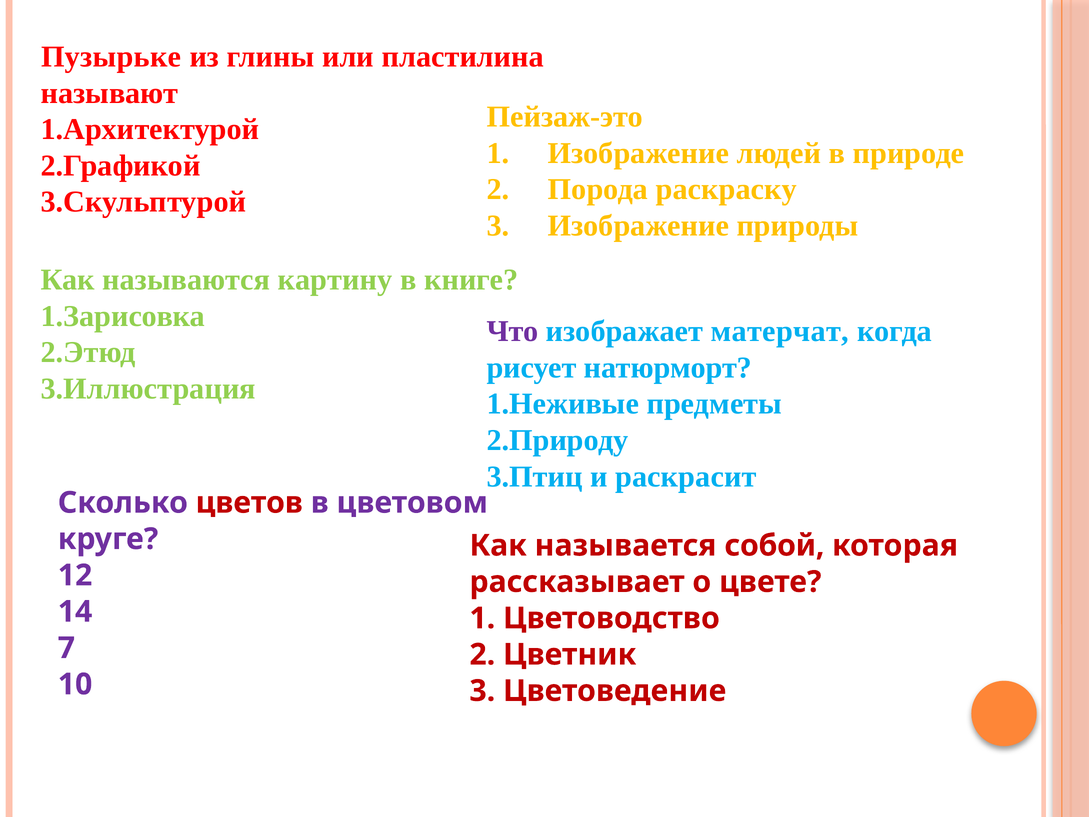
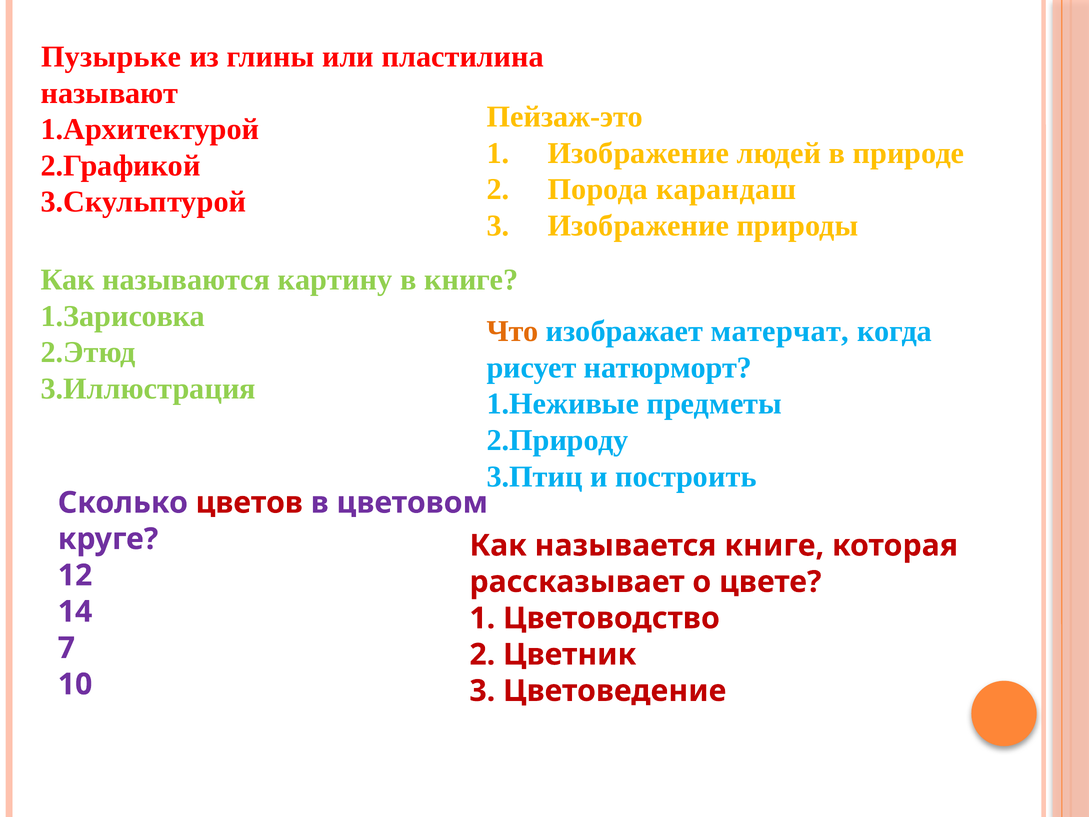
раскраску: раскраску -> карандаш (726, 189)
Что colour: purple -> orange (513, 331)
раскрасит: раскрасит -> построить (686, 476)
называется собой: собой -> книге (774, 545)
